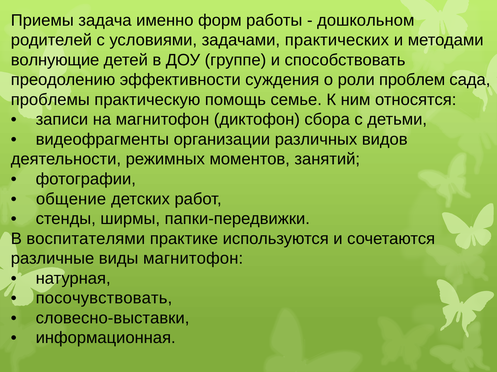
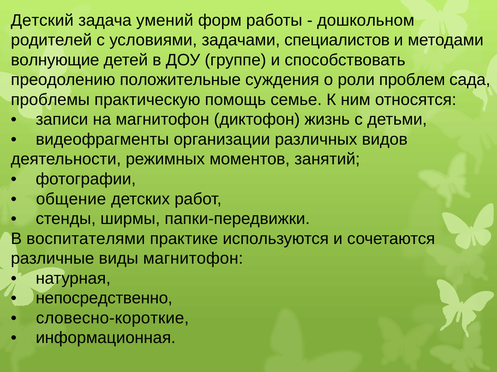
Приемы: Приемы -> Детский (42, 20)
именно: именно -> умений (165, 20)
практических: практических -> специалистов (337, 40)
эффективности: эффективности -> положительные (180, 80)
сбора: сбора -> жизнь (327, 120)
посочувствовать: посочувствовать -> непосредственно (104, 299)
словесно-выставки: словесно-выставки -> словесно-короткие (112, 319)
